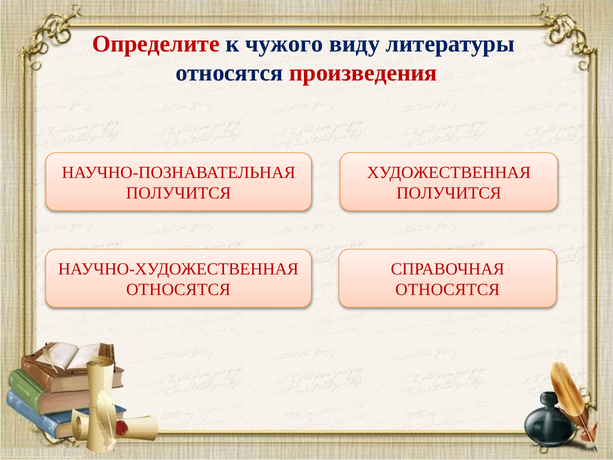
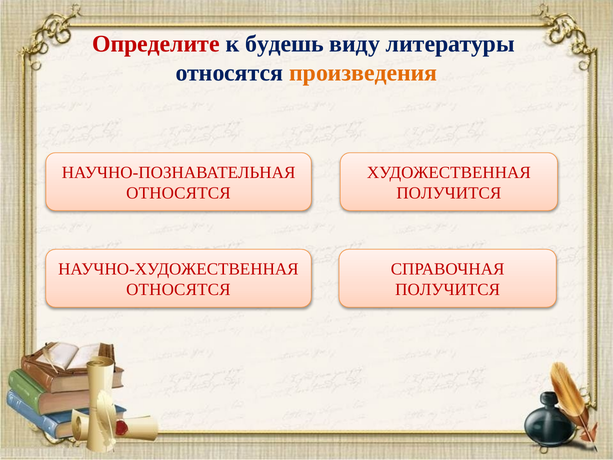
чужого: чужого -> будешь (284, 44)
произведения colour: red -> orange (363, 73)
ПОЛУЧИТСЯ: ПОЛУЧИТСЯ -> ОТНОСЯТСЯ (178, 193)
ОТНОСЯТСЯ: ОТНОСЯТСЯ -> ПОЛУЧИТСЯ (448, 290)
